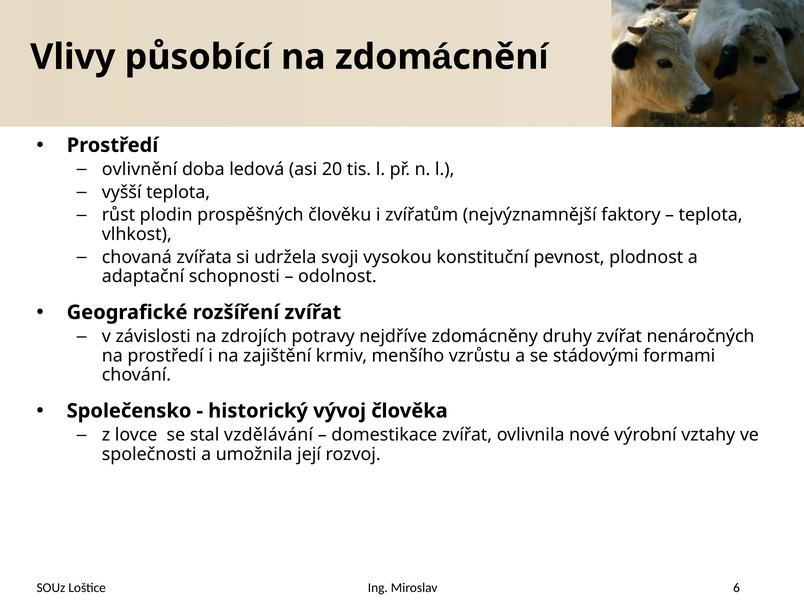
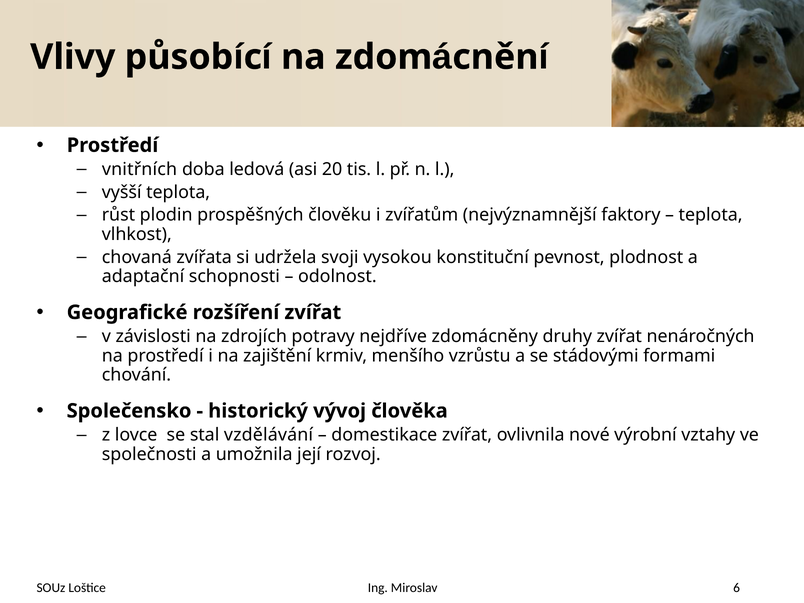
ovlivnění: ovlivnění -> vnitřních (140, 169)
